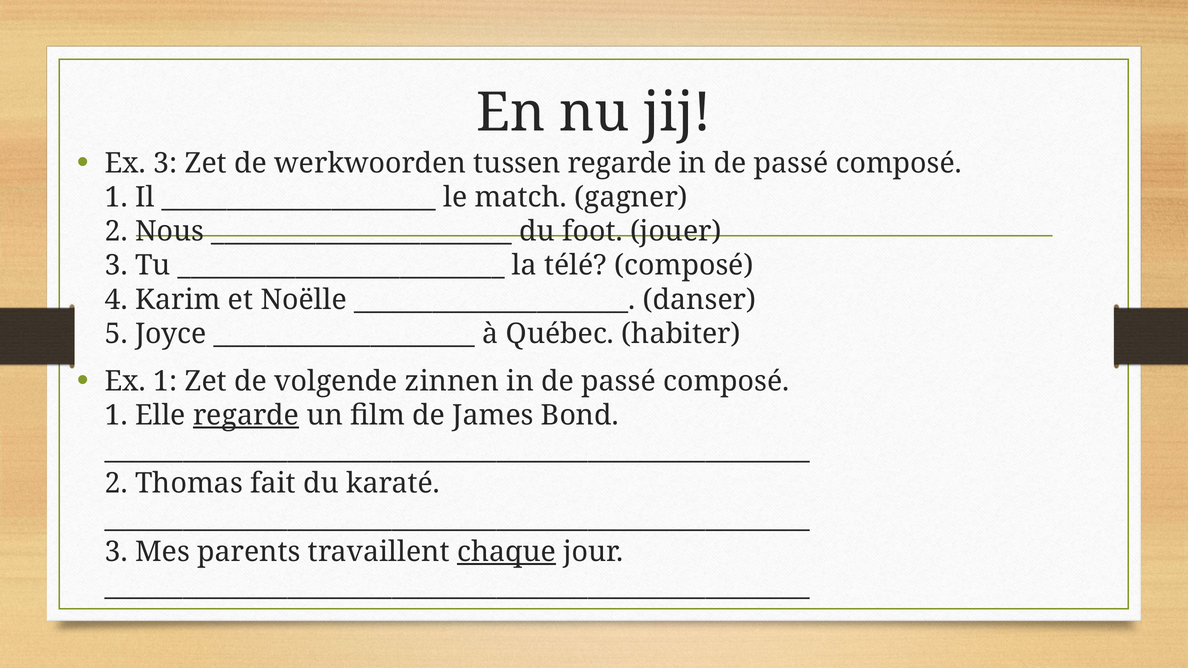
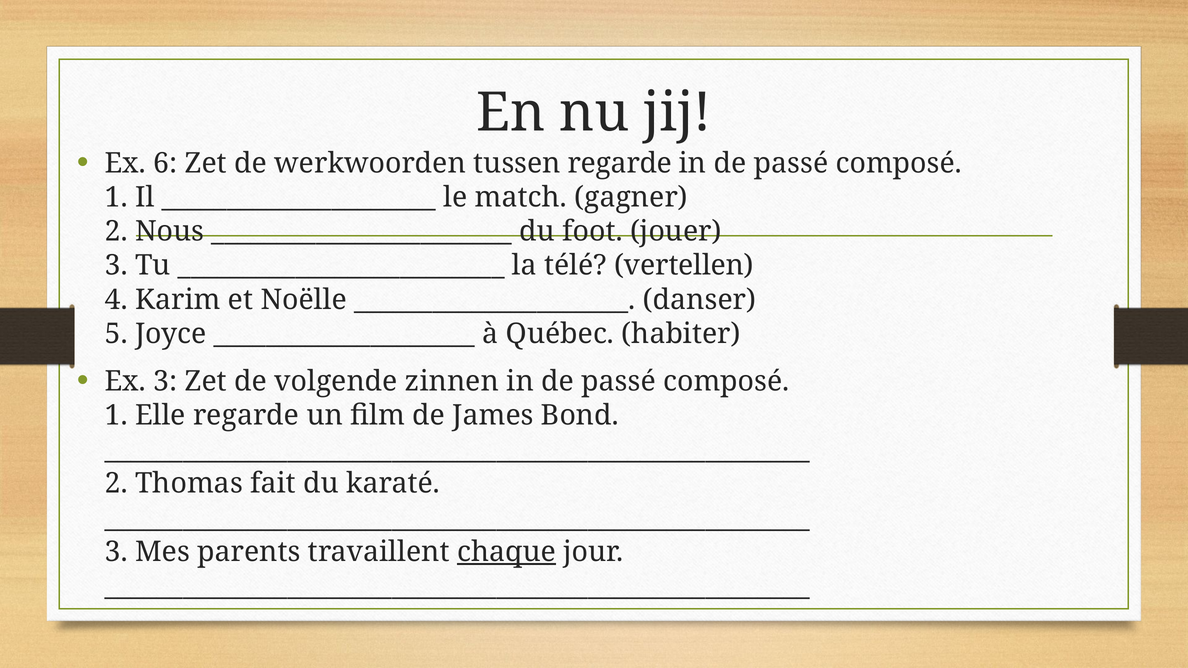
Ex 3: 3 -> 6 (165, 163)
télé composé: composé -> vertellen (684, 266)
Ex 1: 1 -> 3 (165, 381)
regarde underline: present -> none (246, 416)
